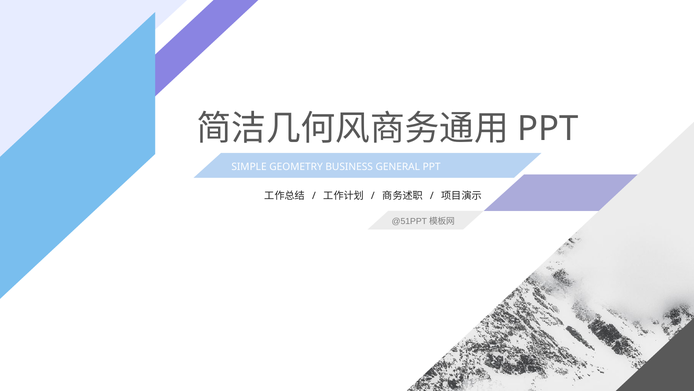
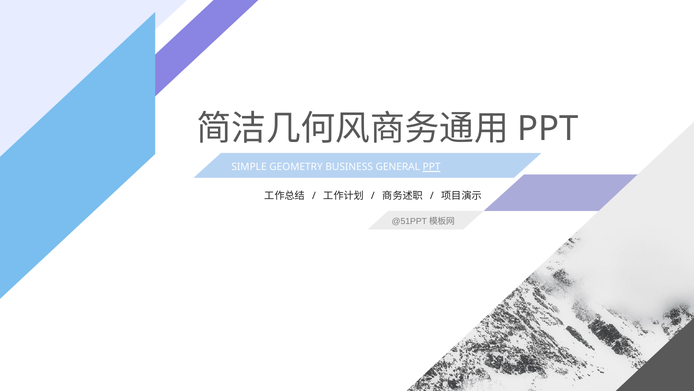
PPT underline: none -> present (432, 167)
